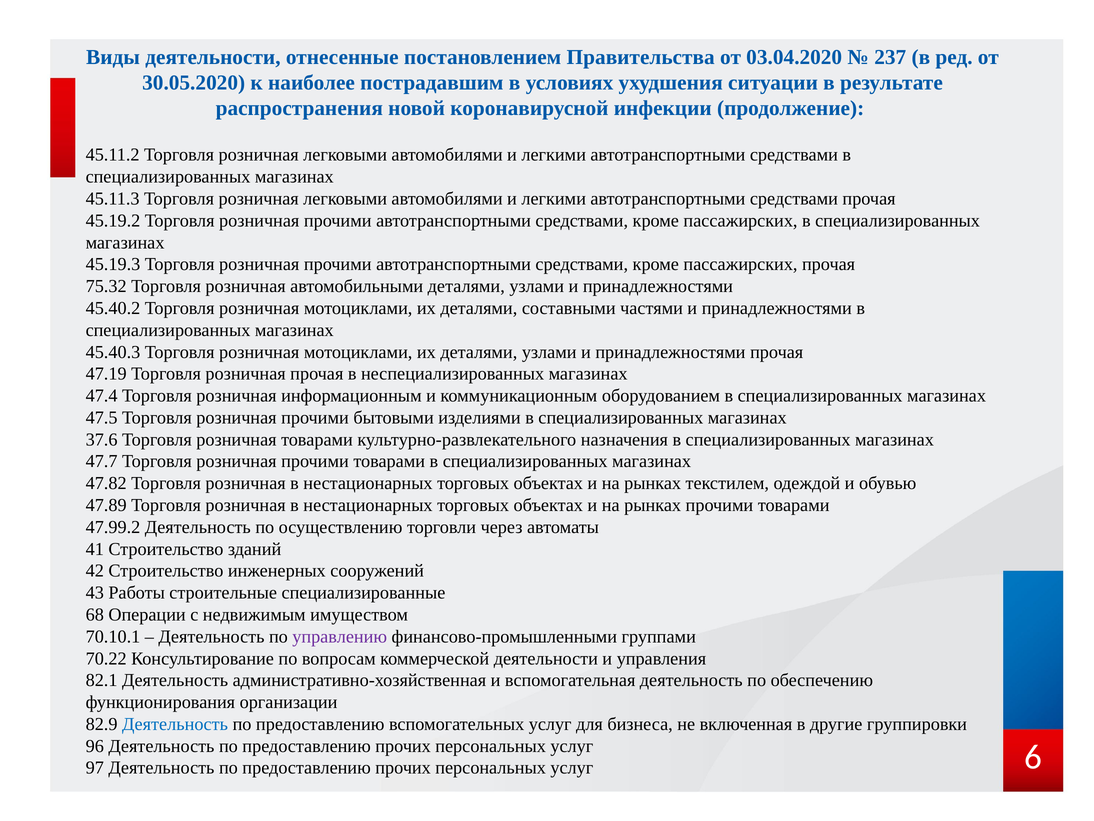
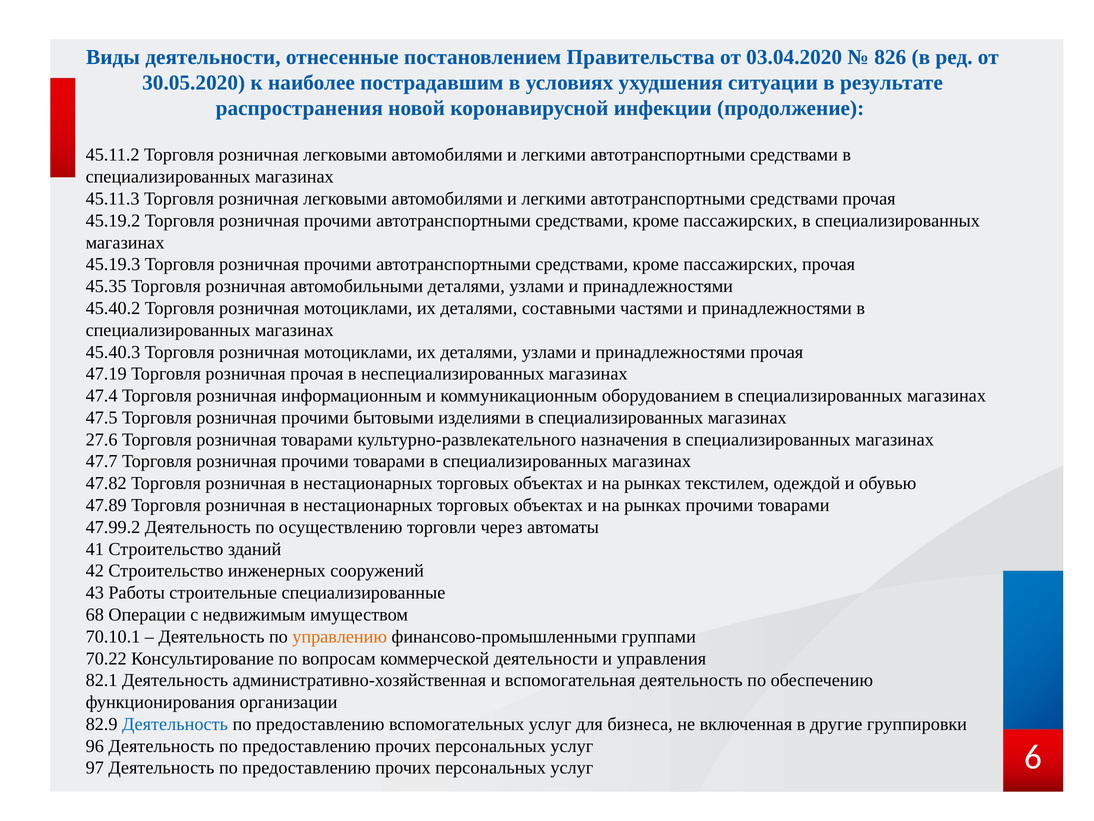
237: 237 -> 826 (890, 57)
75.32: 75.32 -> 45.35 (106, 286)
37.6: 37.6 -> 27.6 (102, 439)
управлению colour: purple -> orange (340, 636)
